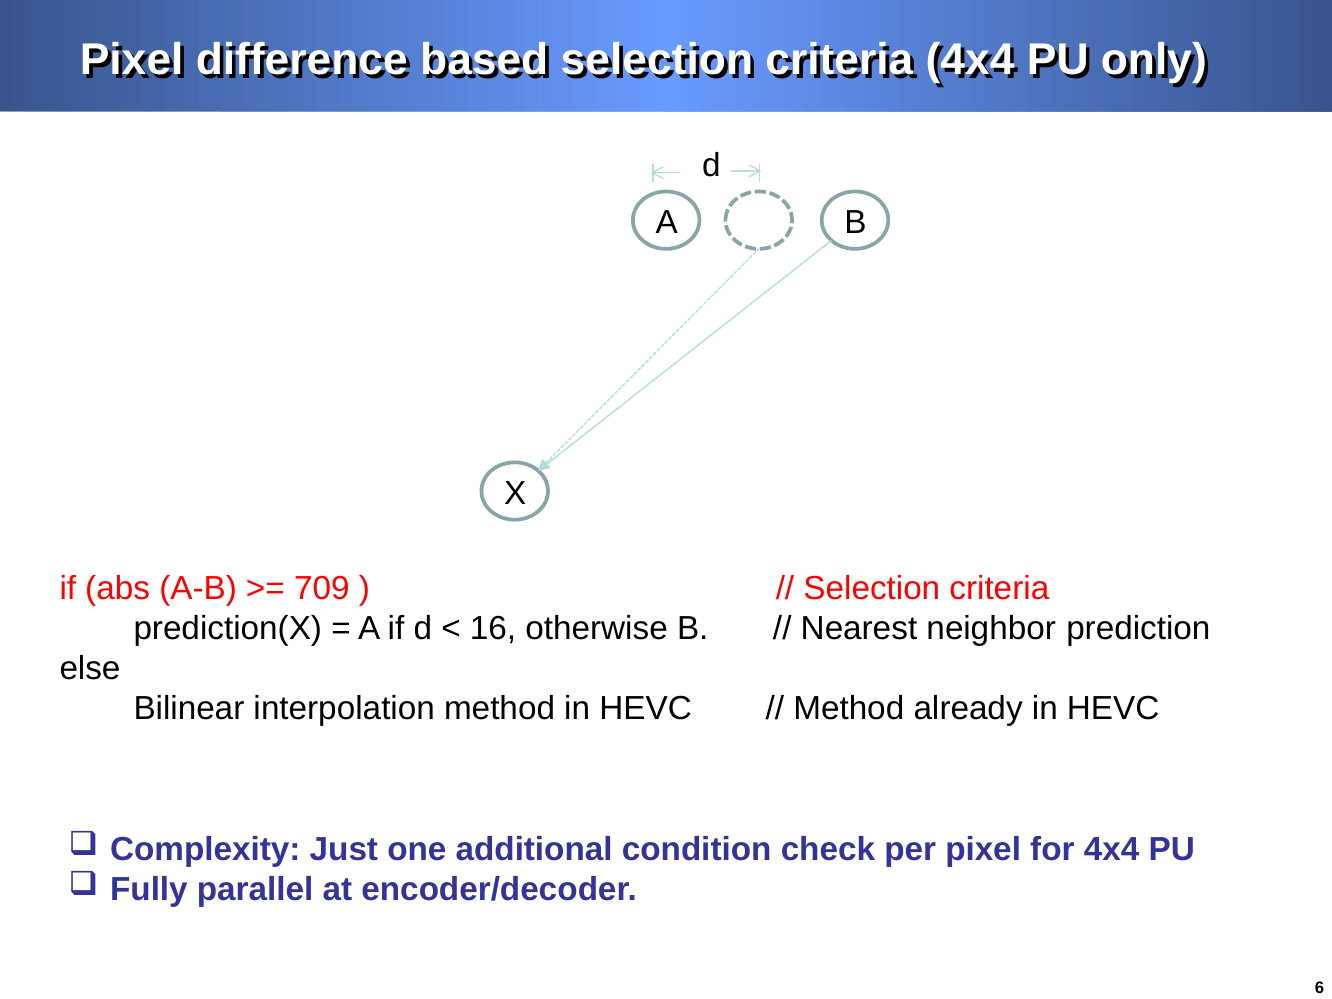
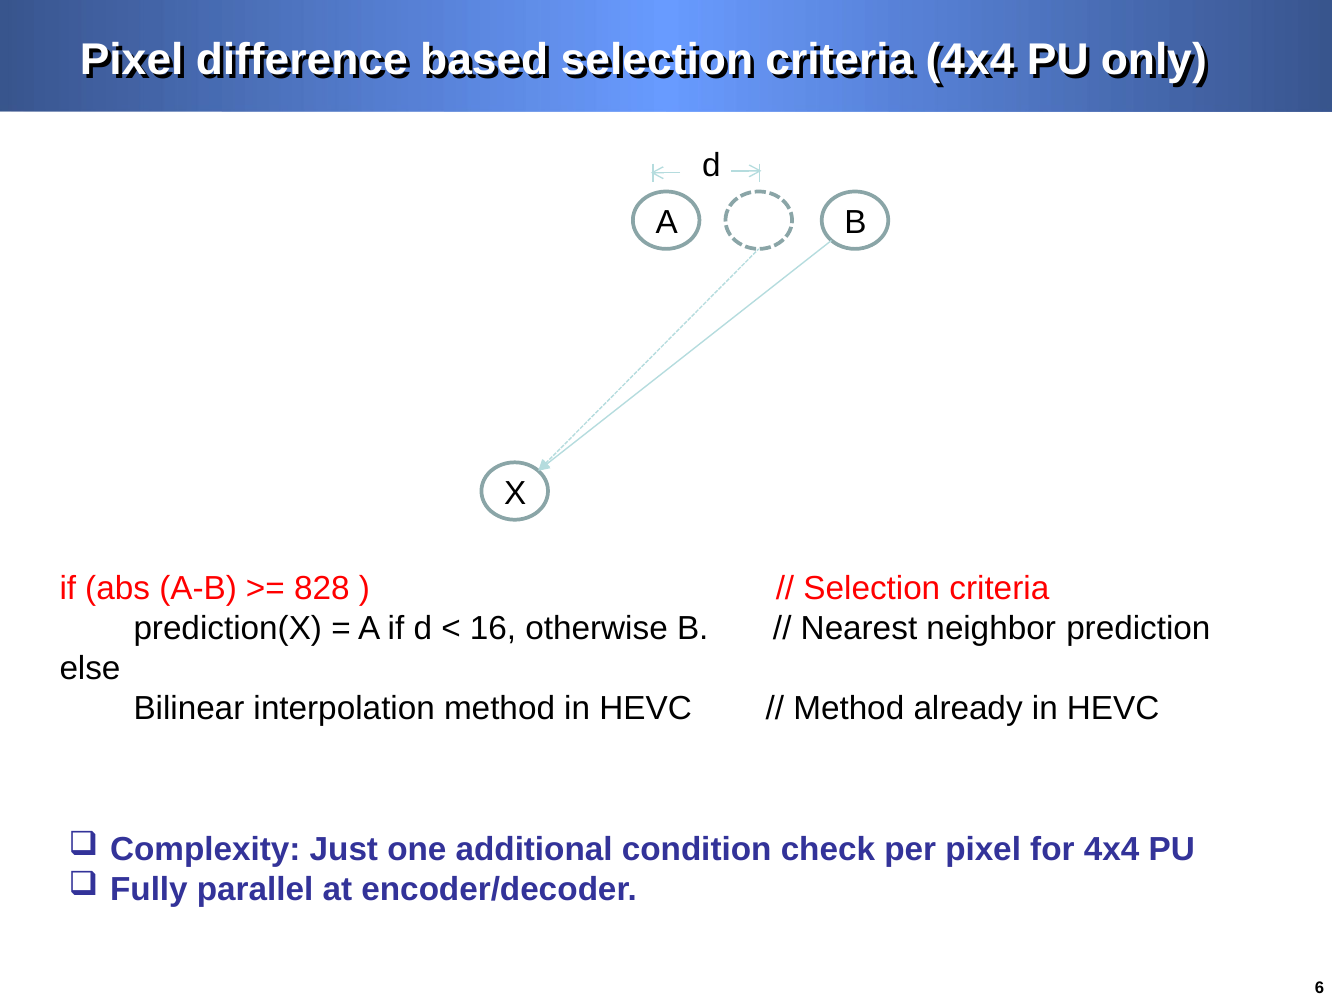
709: 709 -> 828 (322, 589)
